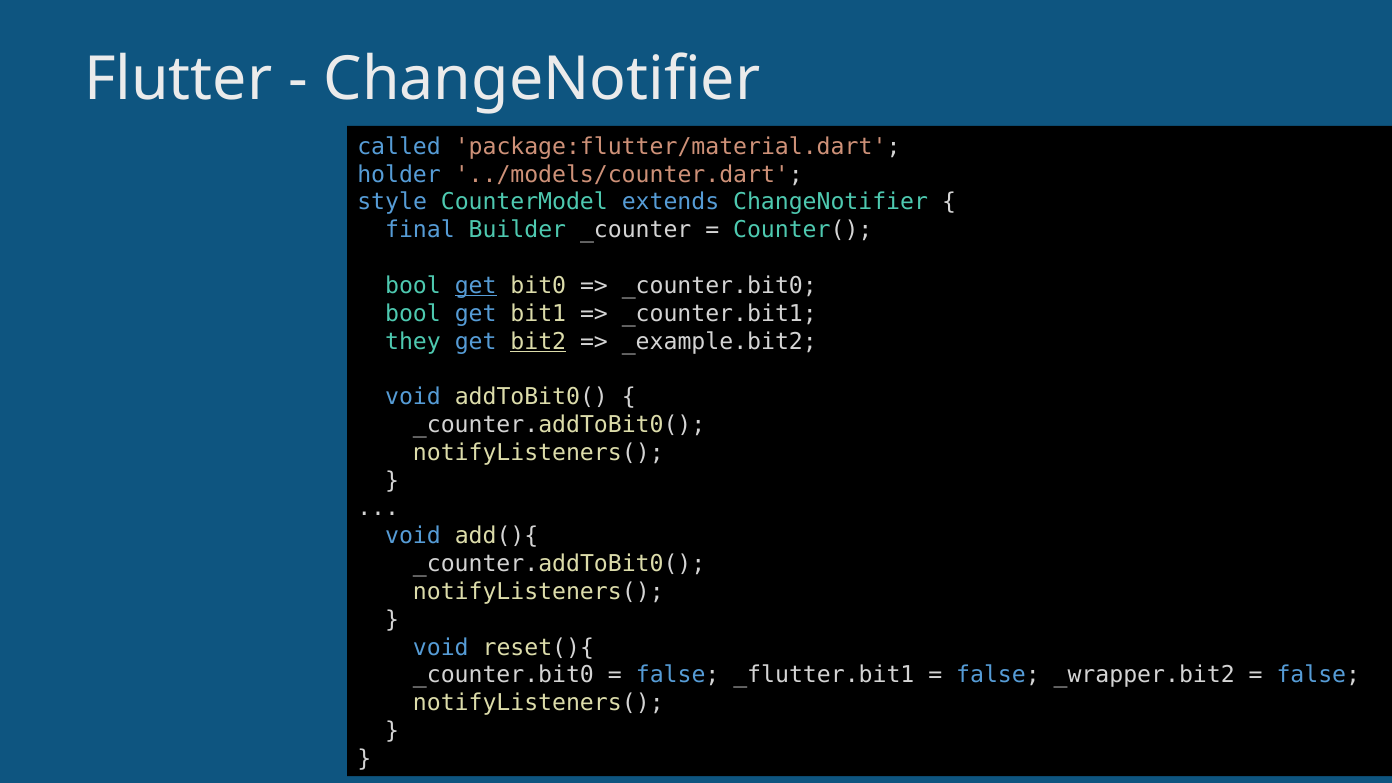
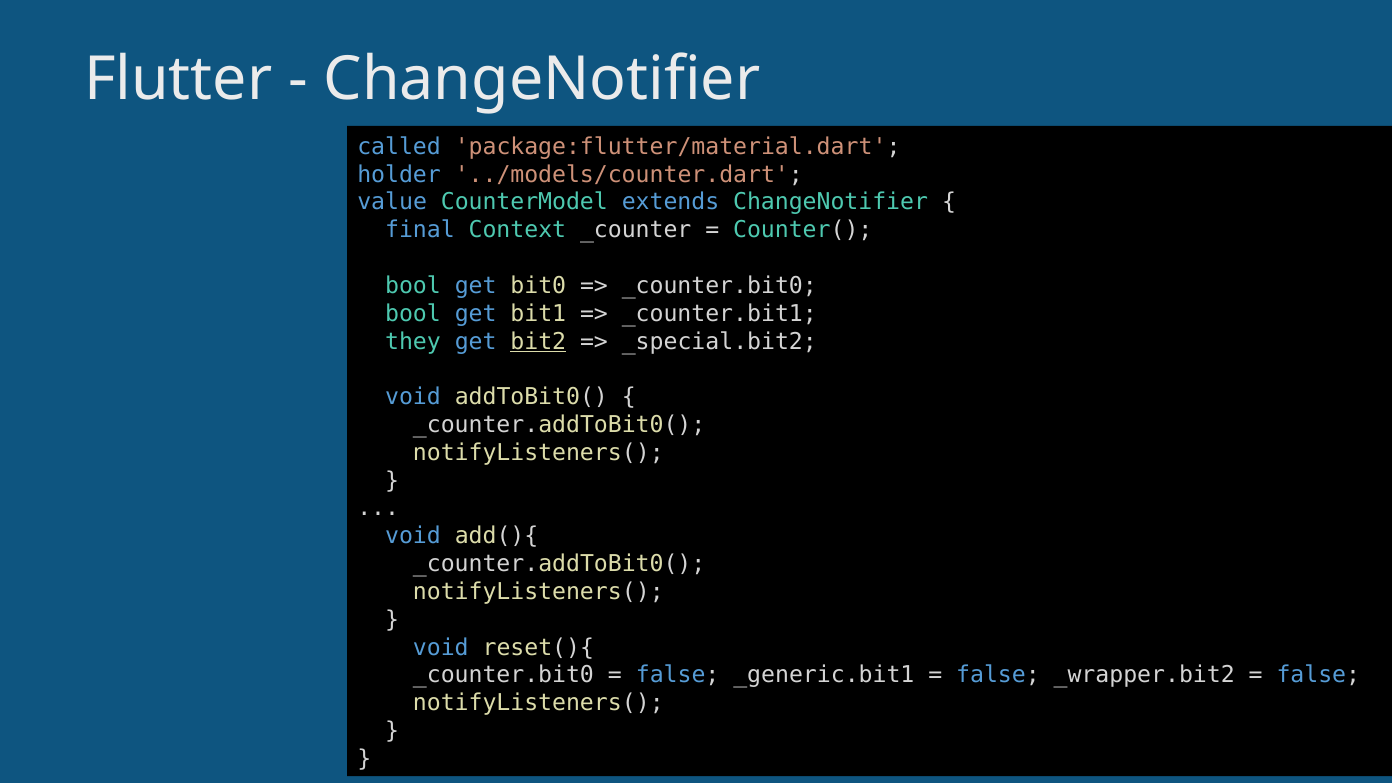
style: style -> value (392, 202)
Builder: Builder -> Context (517, 230)
get underline: present -> none (476, 286)
_example.bit2: _example.bit2 -> _special.bit2 (719, 341)
_flutter.bit1: _flutter.bit1 -> _generic.bit1 (824, 675)
